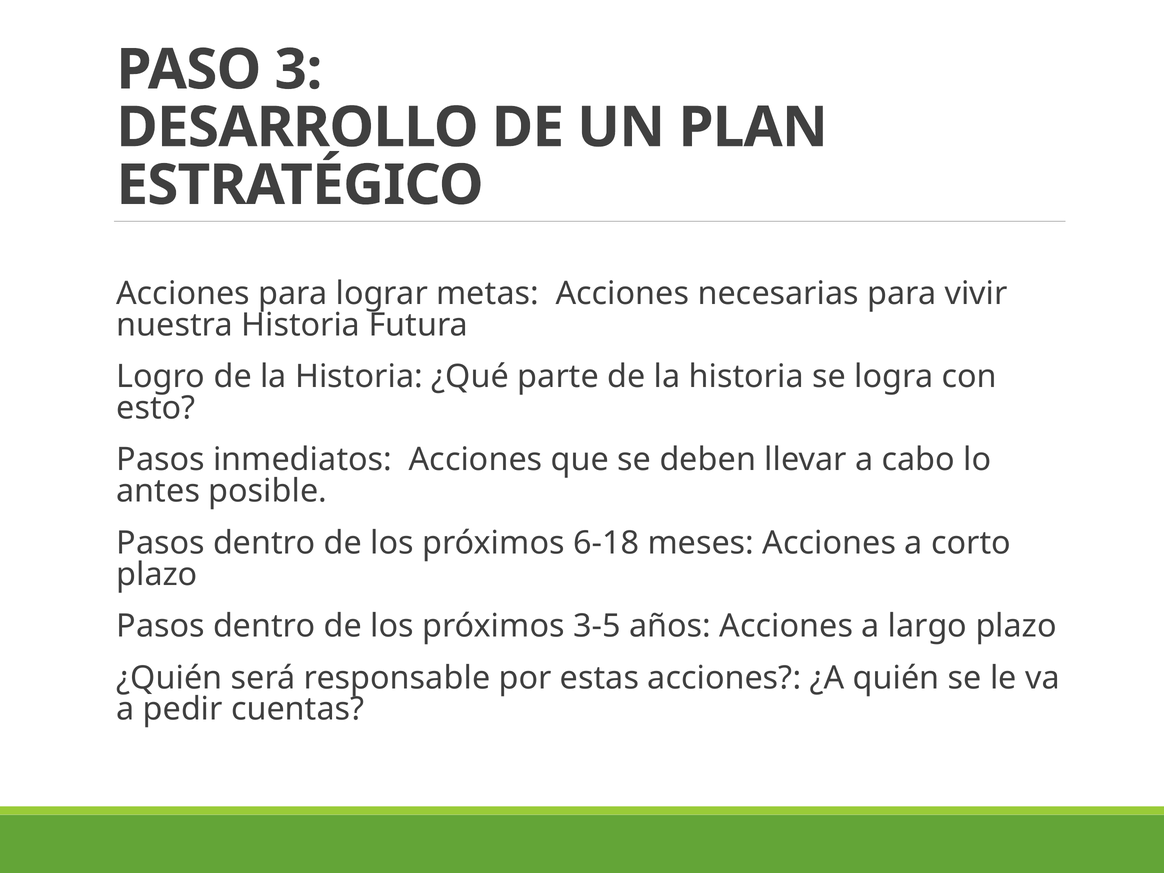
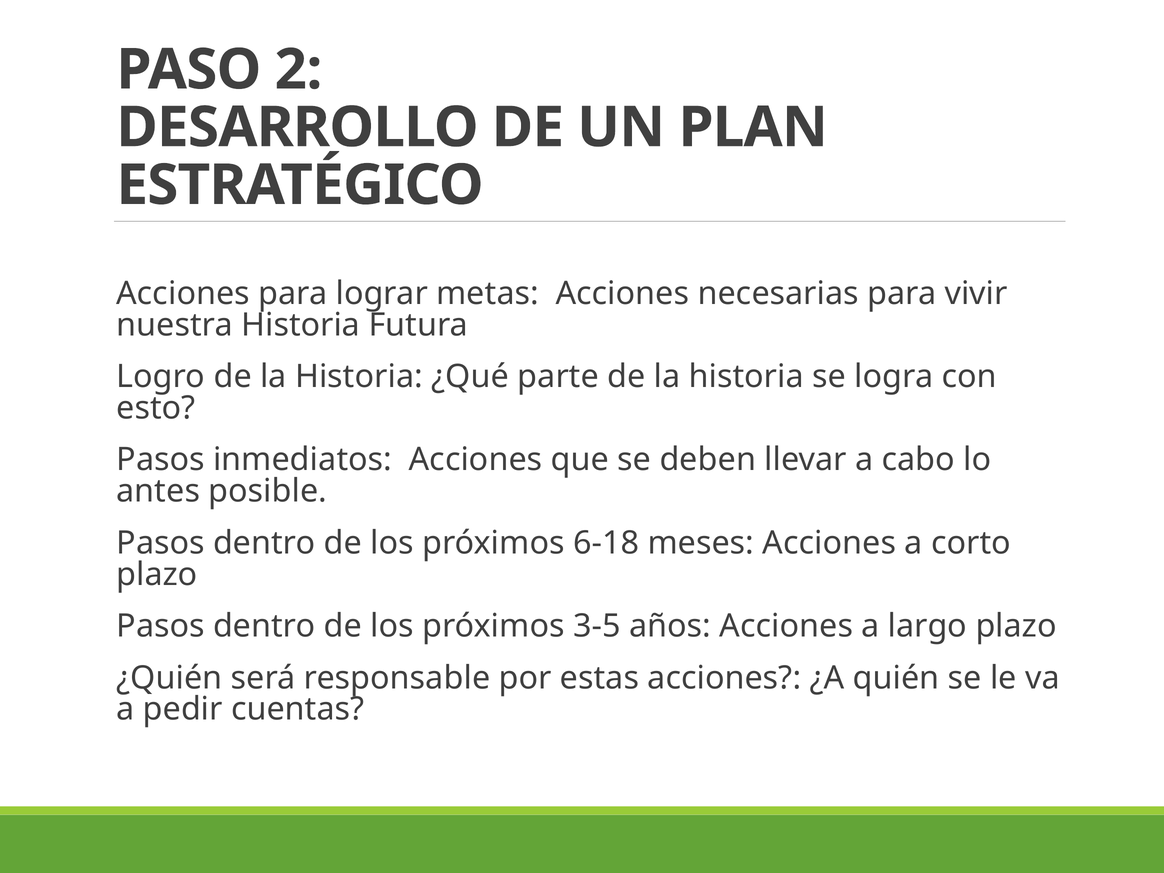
3: 3 -> 2 (298, 70)
